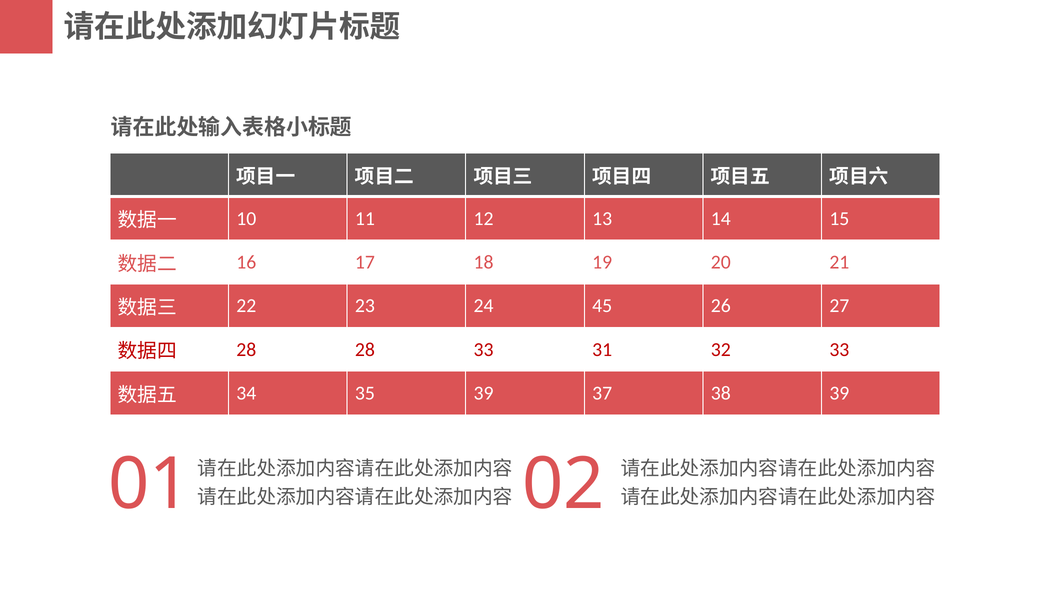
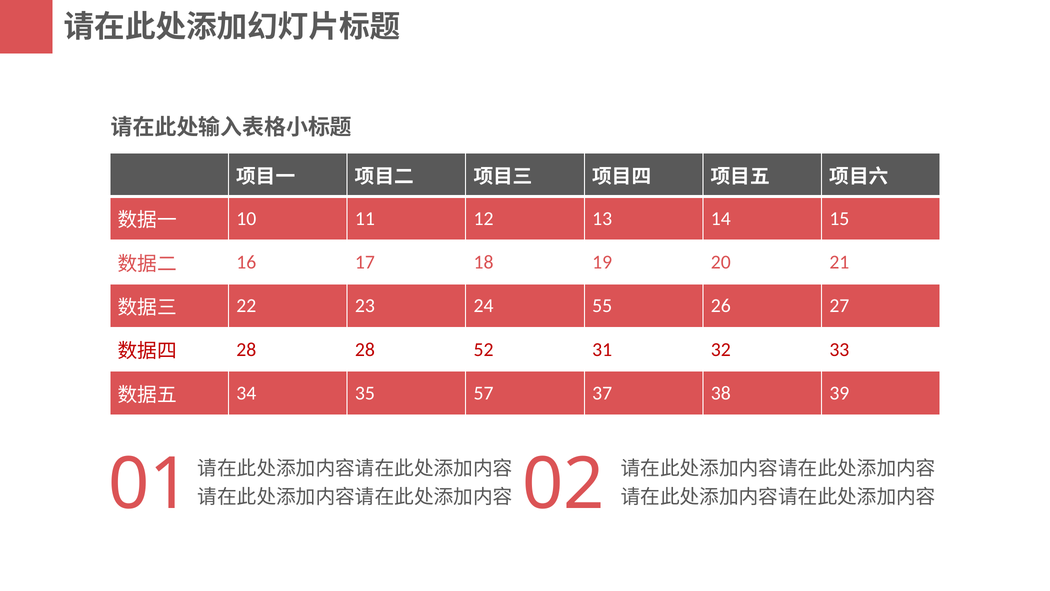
45: 45 -> 55 (602, 306)
28 33: 33 -> 52 (484, 349)
35 39: 39 -> 57 (484, 393)
